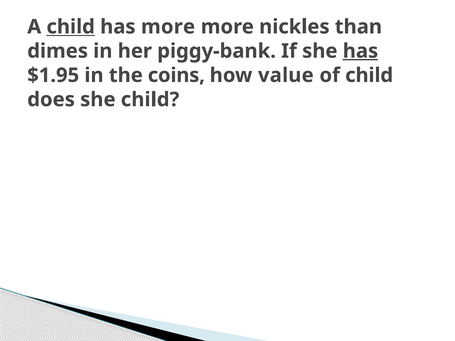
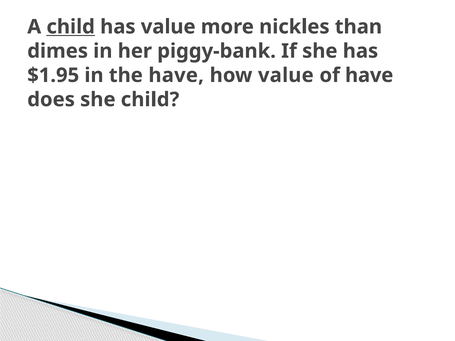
has more: more -> value (168, 27)
has underline: present -> none (360, 51)
the coins: coins -> have (176, 75)
of child: child -> have (369, 75)
